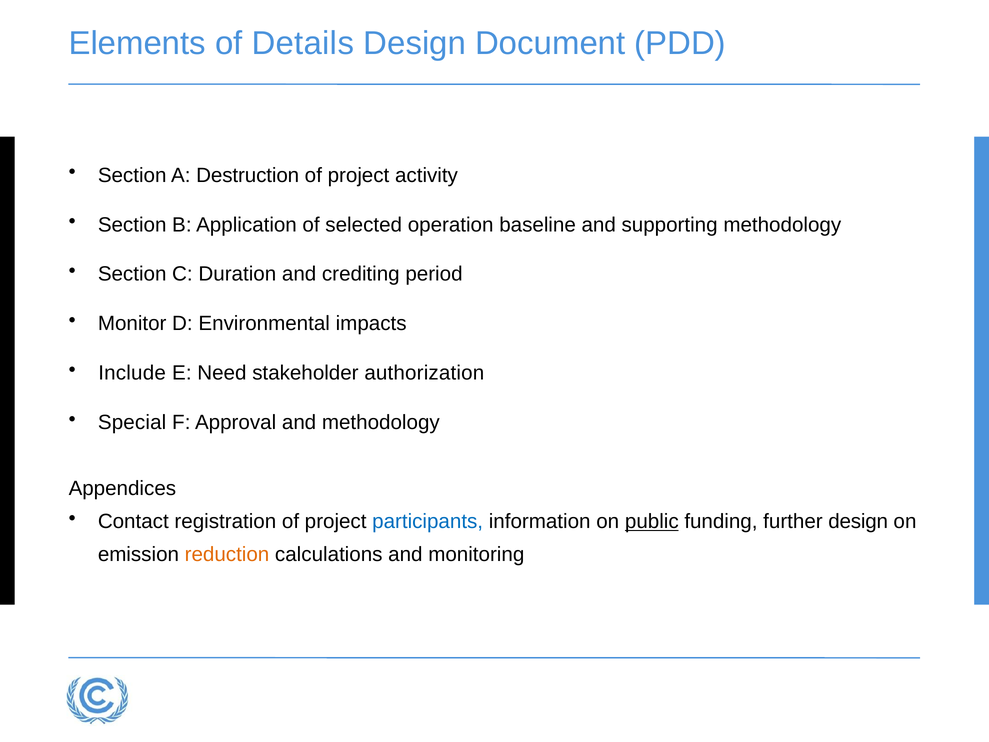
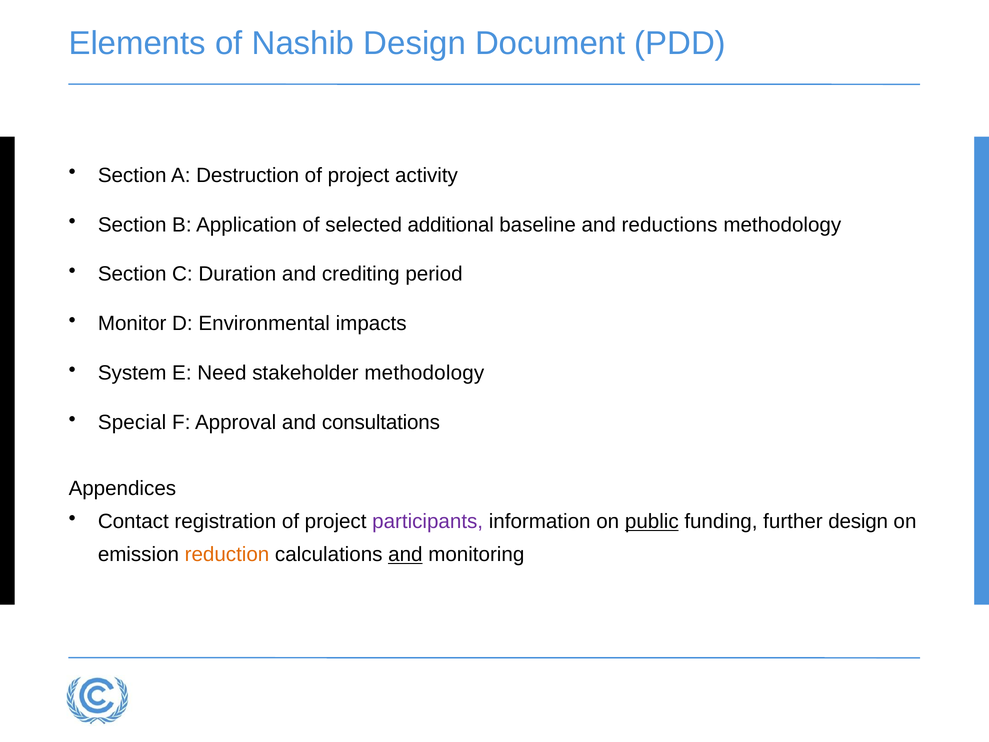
Details: Details -> Nashib (303, 43)
operation: operation -> additional (451, 225)
supporting: supporting -> reductions (670, 225)
Include: Include -> System (132, 373)
stakeholder authorization: authorization -> methodology (424, 373)
and methodology: methodology -> consultations (381, 422)
participants colour: blue -> purple (428, 521)
and underline: none -> present (405, 554)
